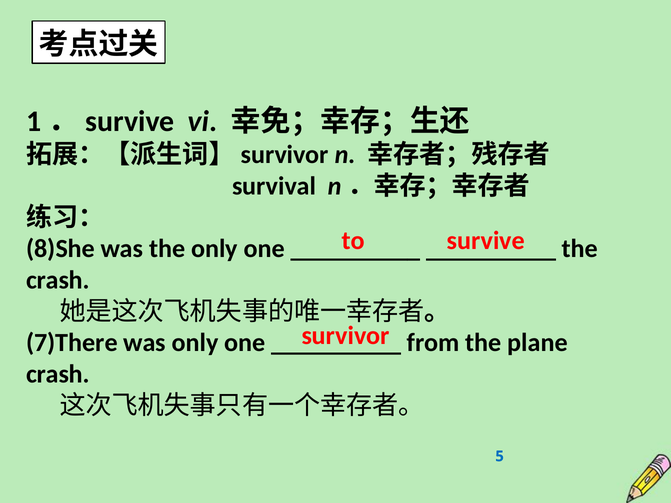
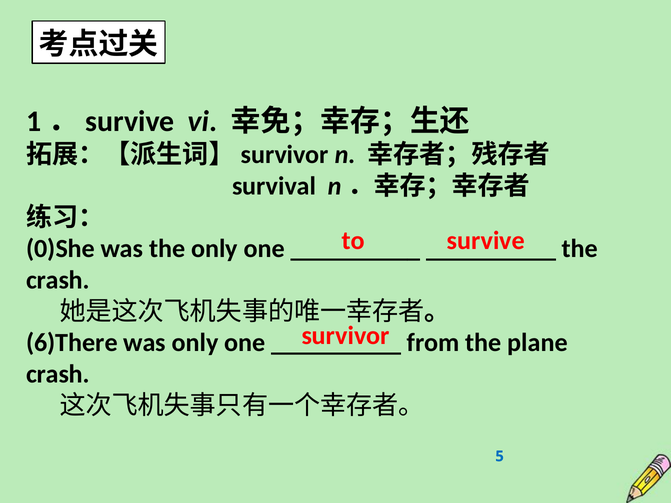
8)She: 8)She -> 0)She (61, 249)
7)There: 7)There -> 6)There (72, 343)
